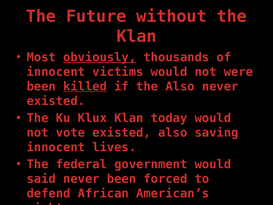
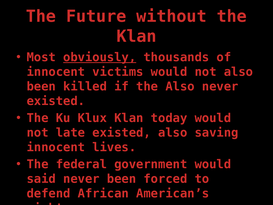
not were: were -> also (238, 72)
killed underline: present -> none (85, 86)
vote: vote -> late (70, 133)
